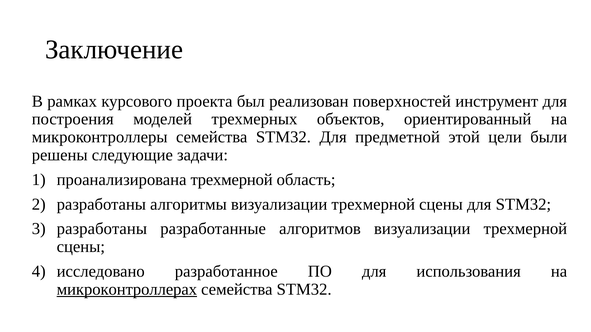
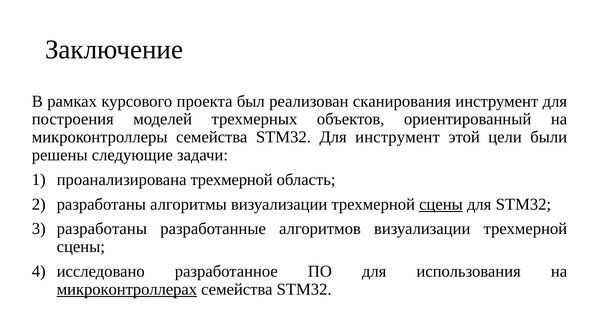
поверхностей: поверхностей -> сканирования (402, 101)
Для предметной: предметной -> инструмент (397, 137)
сцены underline: none -> present (441, 204)
